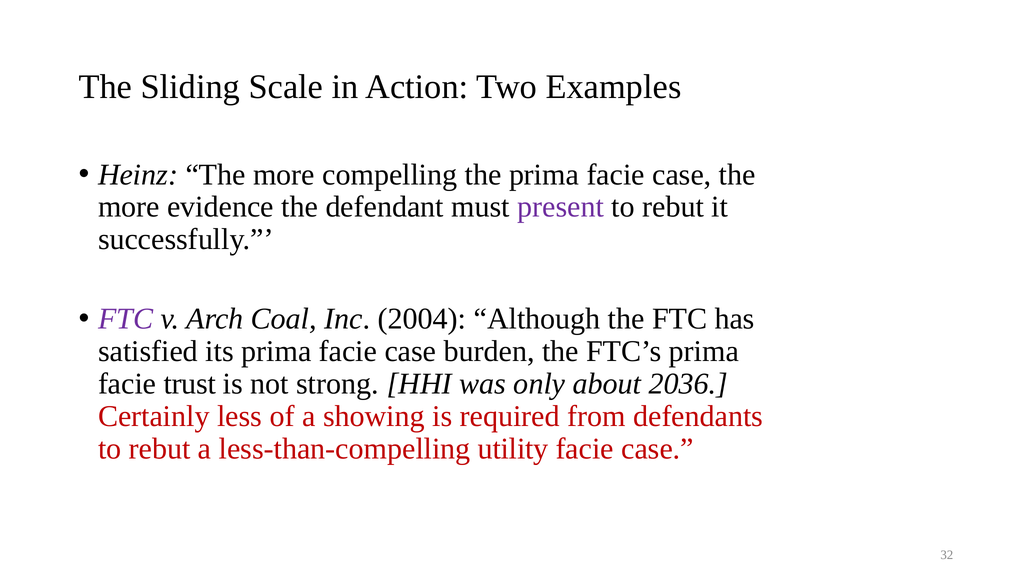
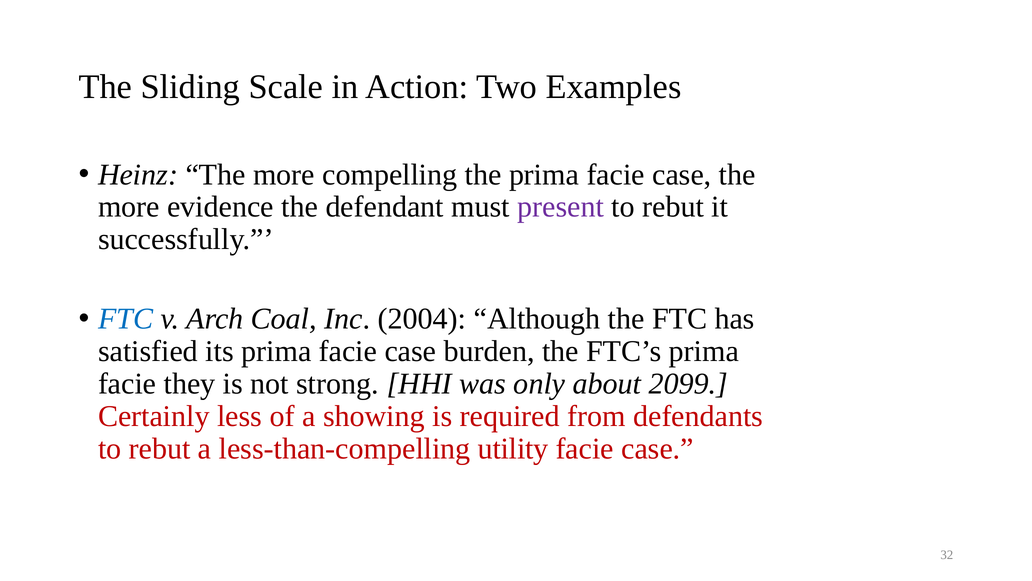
FTC colour: purple -> blue (126, 319)
trust: trust -> they (190, 383)
2036: 2036 -> 2099 (688, 383)
